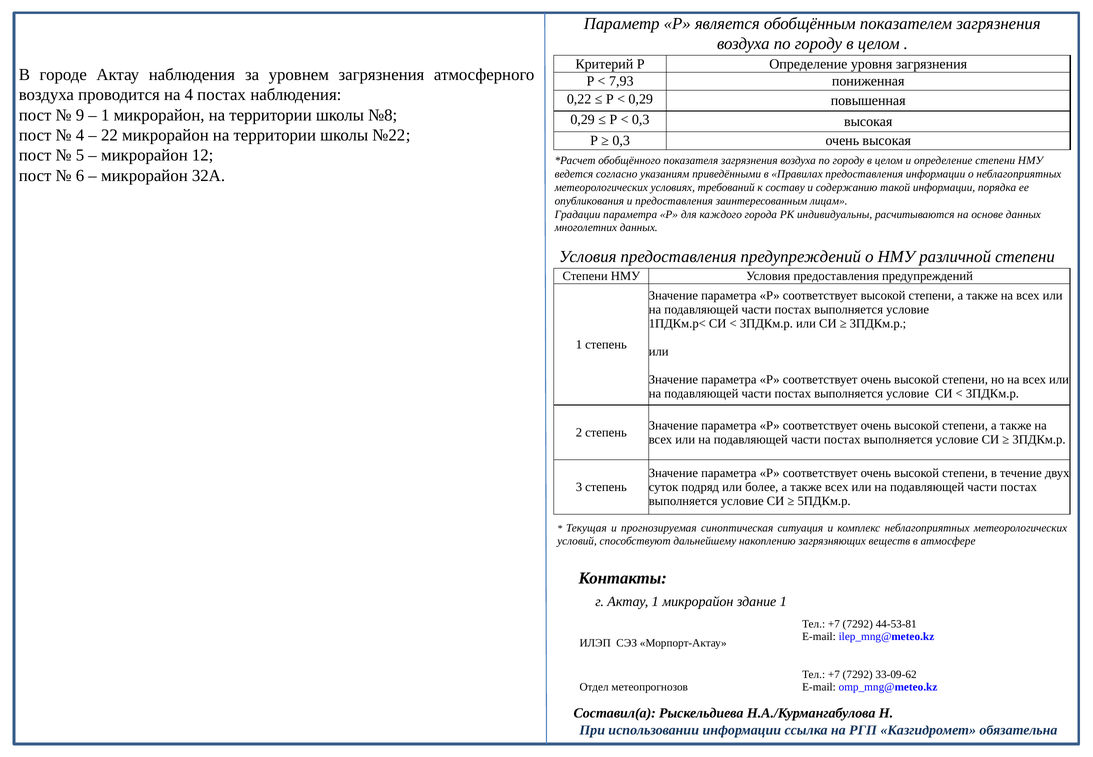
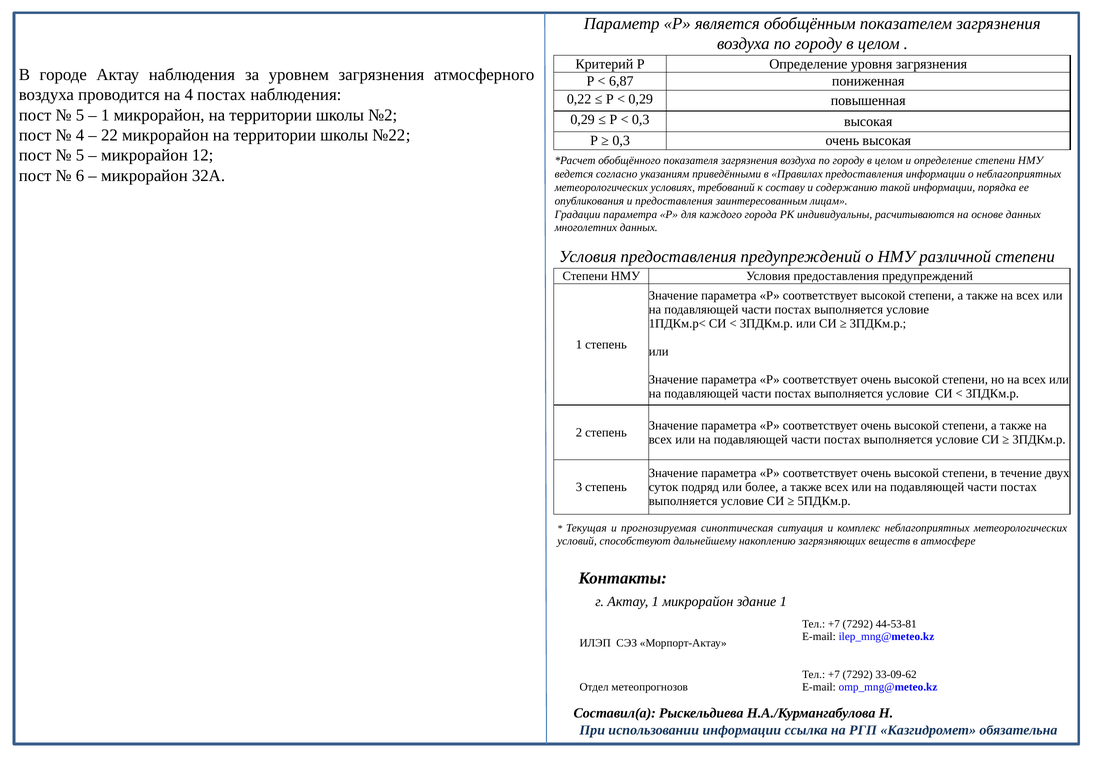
7,93: 7,93 -> 6,87 (621, 81)
9: 9 -> 5 (80, 115)
№8: №8 -> №2 (383, 115)
